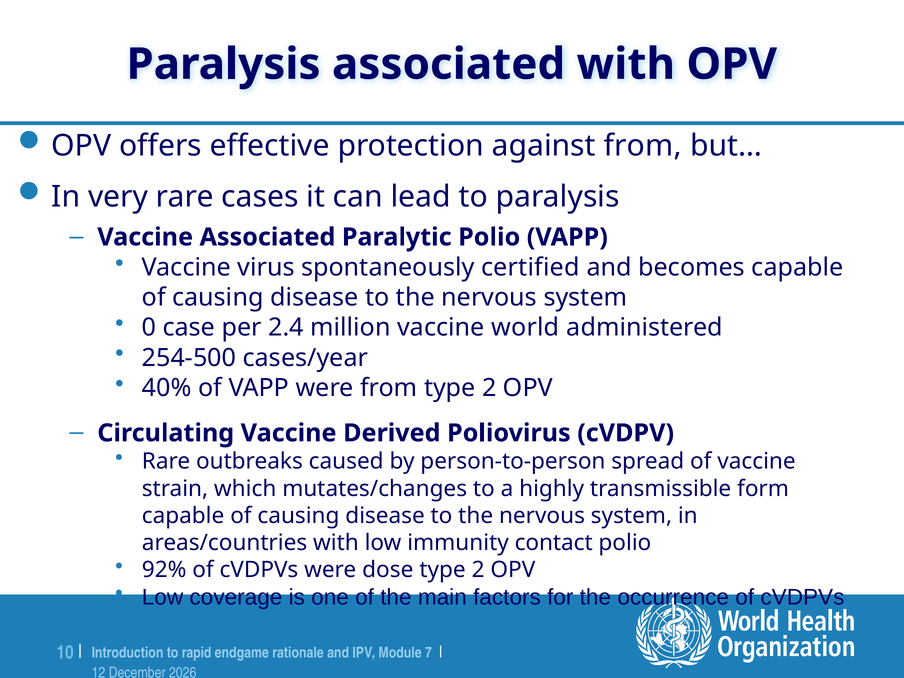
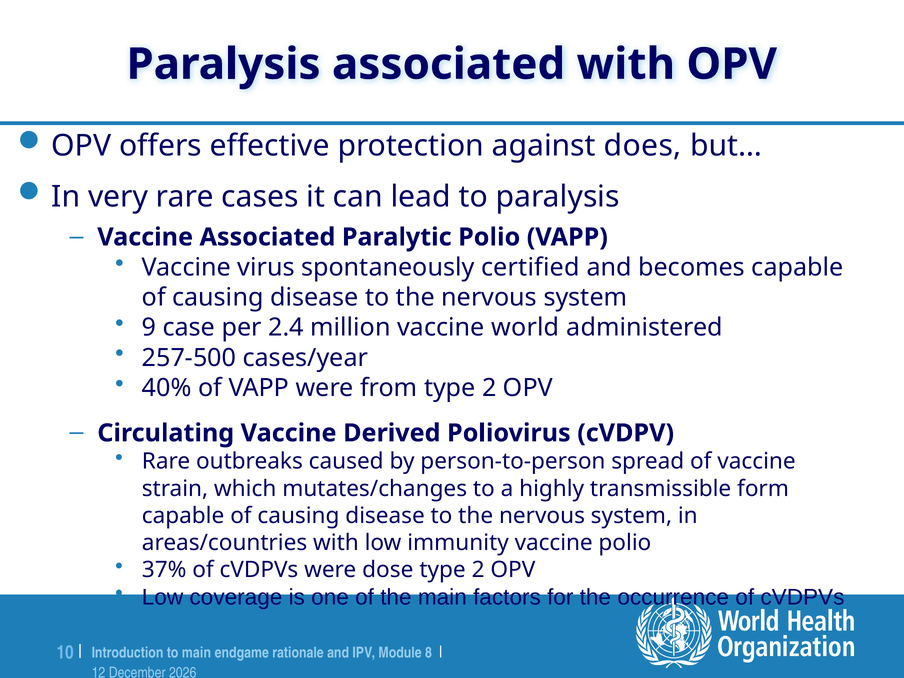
against from: from -> does (643, 146)
0: 0 -> 9 (149, 328)
254-500: 254-500 -> 257-500 (189, 358)
immunity contact: contact -> vaccine (554, 543)
92%: 92% -> 37% (164, 570)
to rapid: rapid -> main (196, 653)
7: 7 -> 8 (428, 653)
